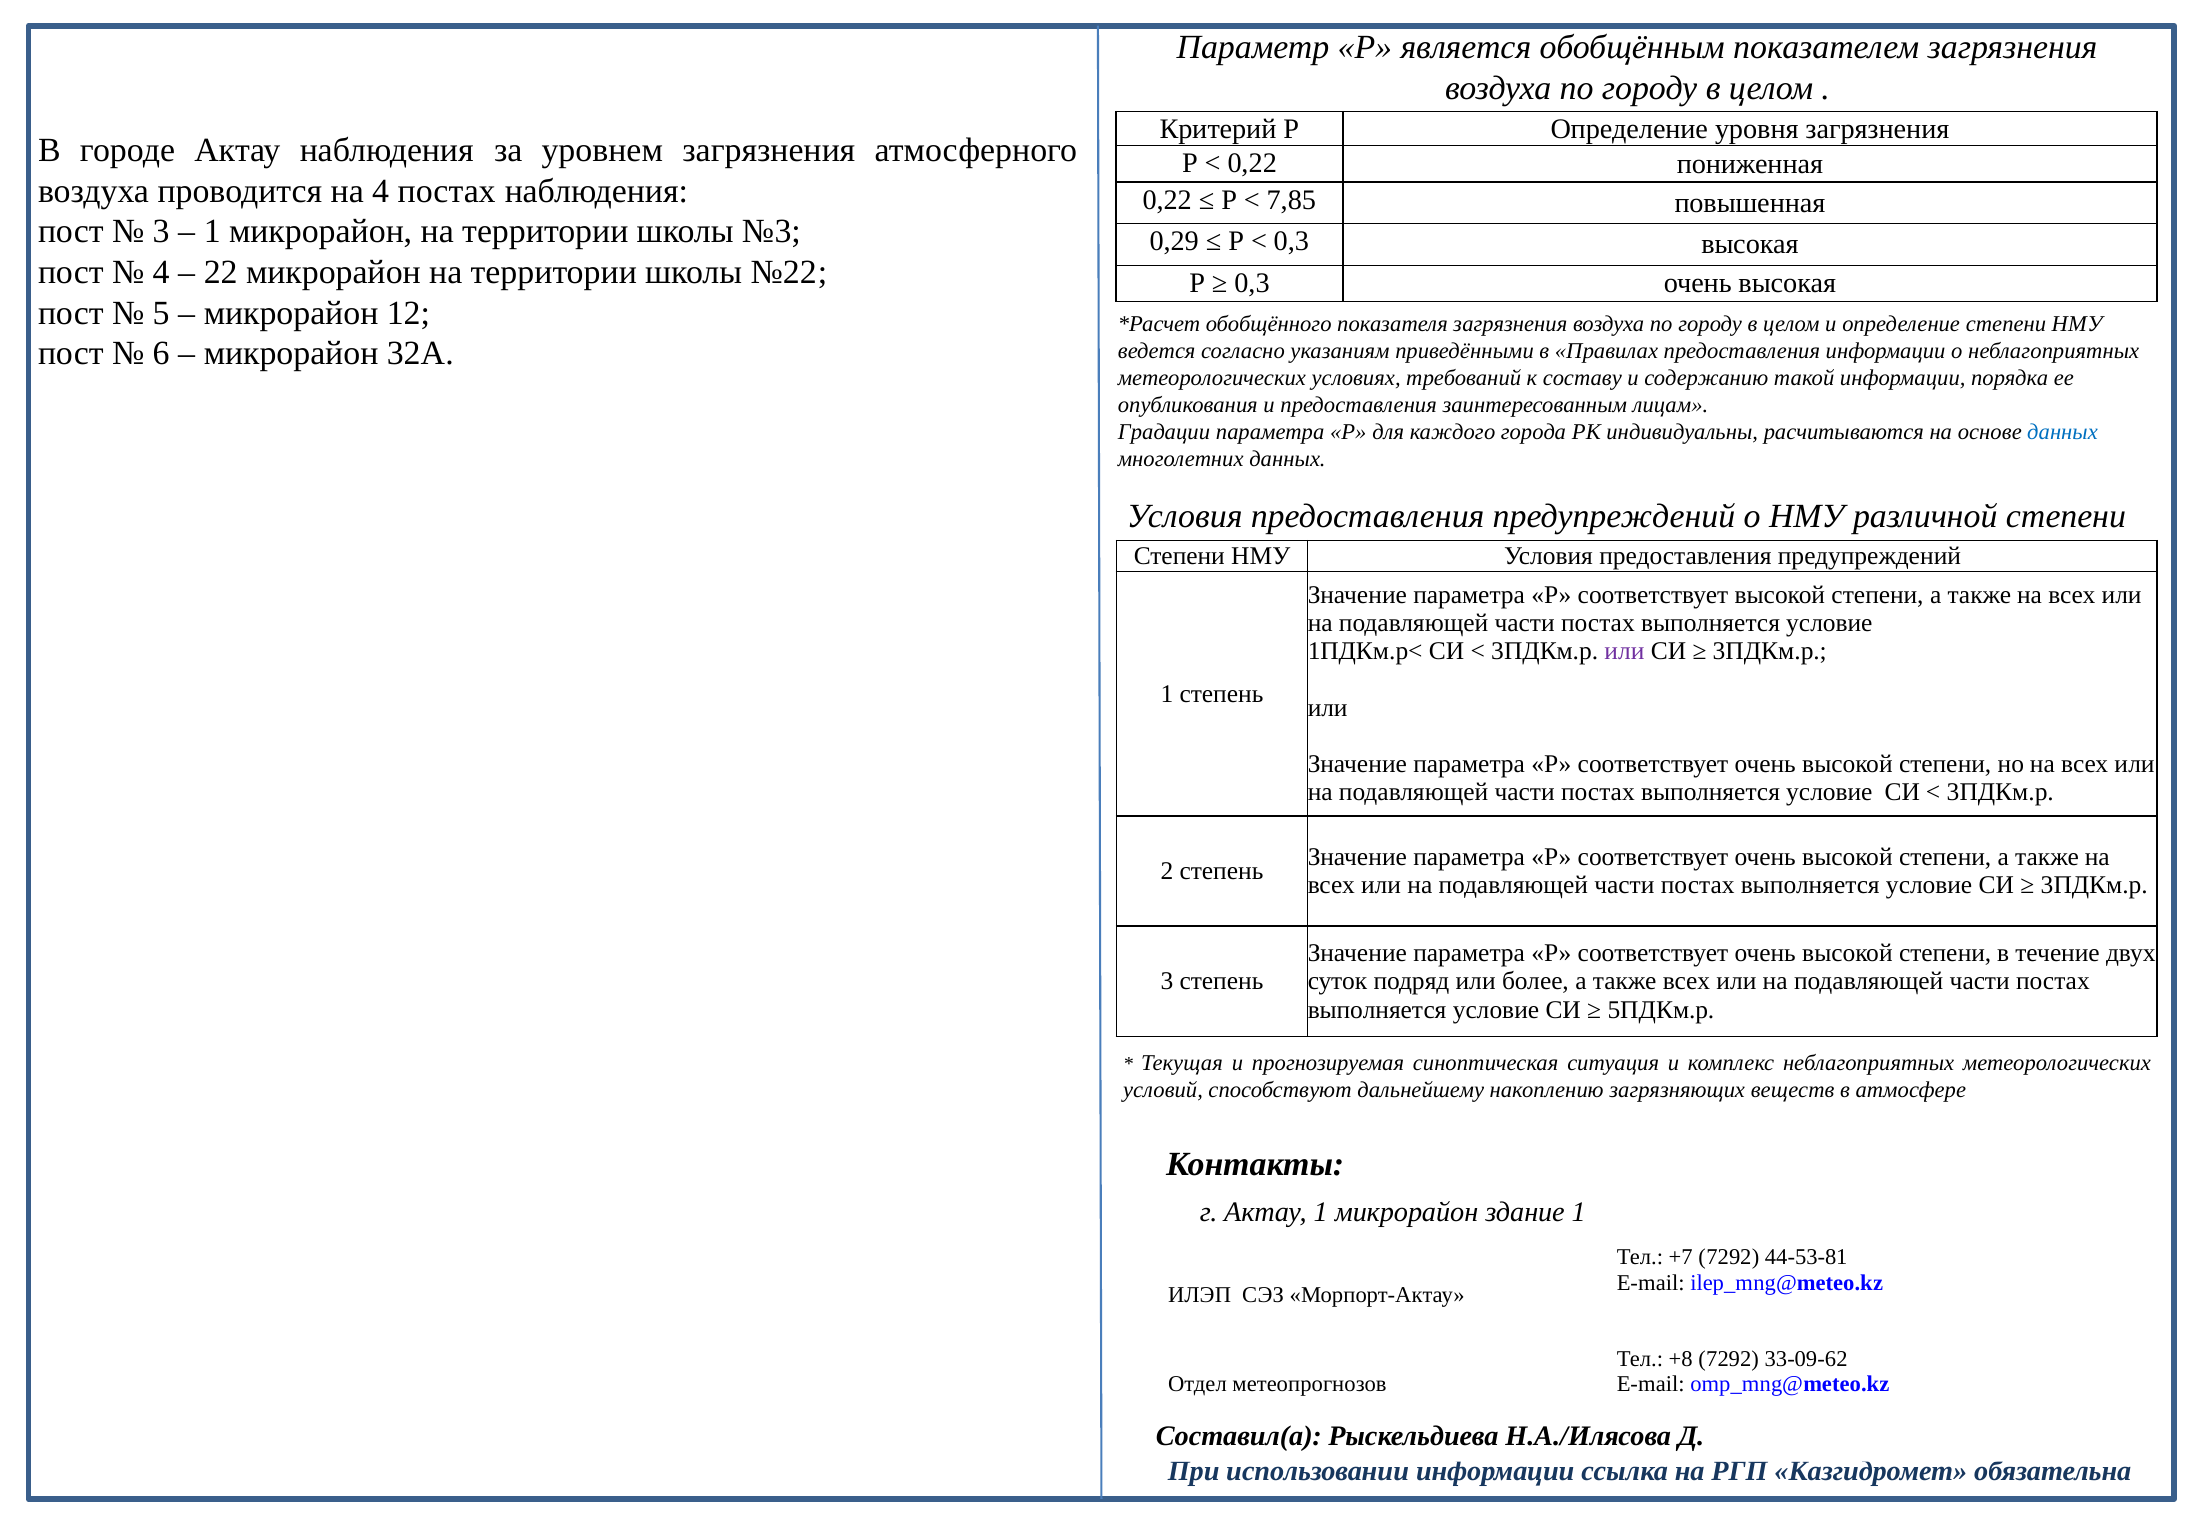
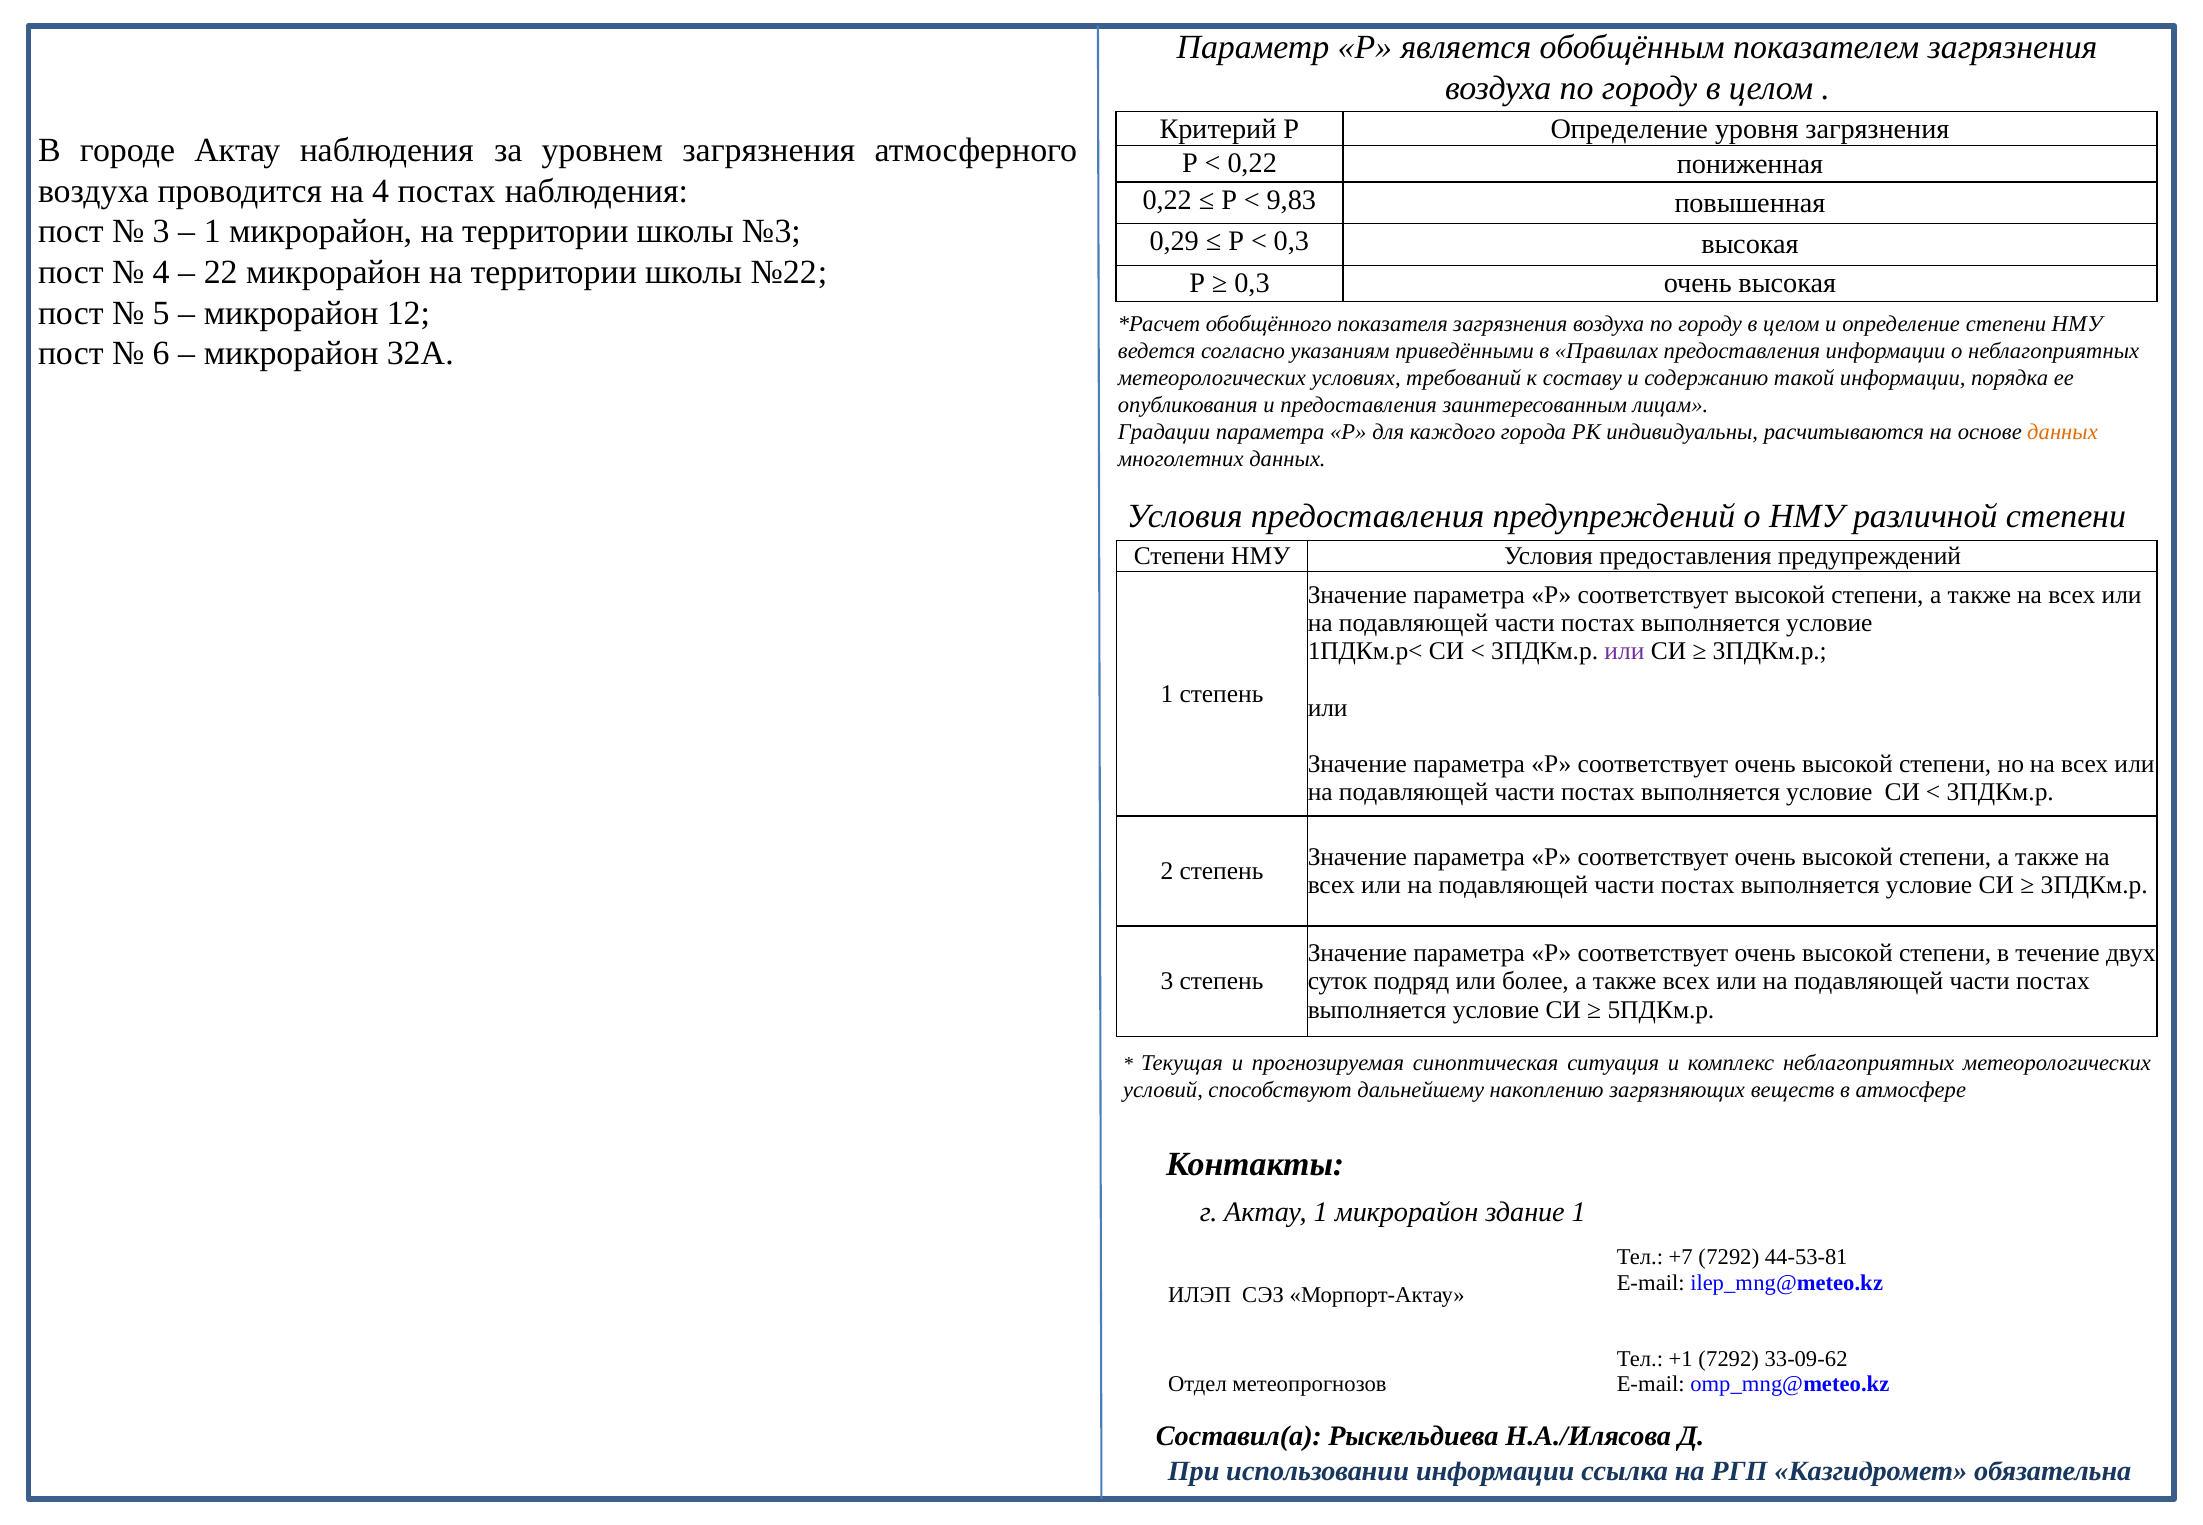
7,85: 7,85 -> 9,83 (1291, 200)
данных colour: blue -> orange (2063, 432)
+8: +8 -> +1 (1681, 1359)
